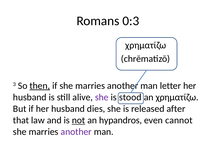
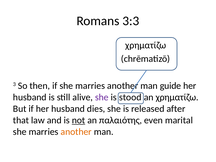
0:3: 0:3 -> 3:3 (131, 21)
then underline: present -> none (40, 86)
letter: letter -> guide (170, 86)
hypandros: hypandros -> παλαιότης (121, 120)
cannot: cannot -> marital (179, 120)
another colour: purple -> orange (76, 132)
